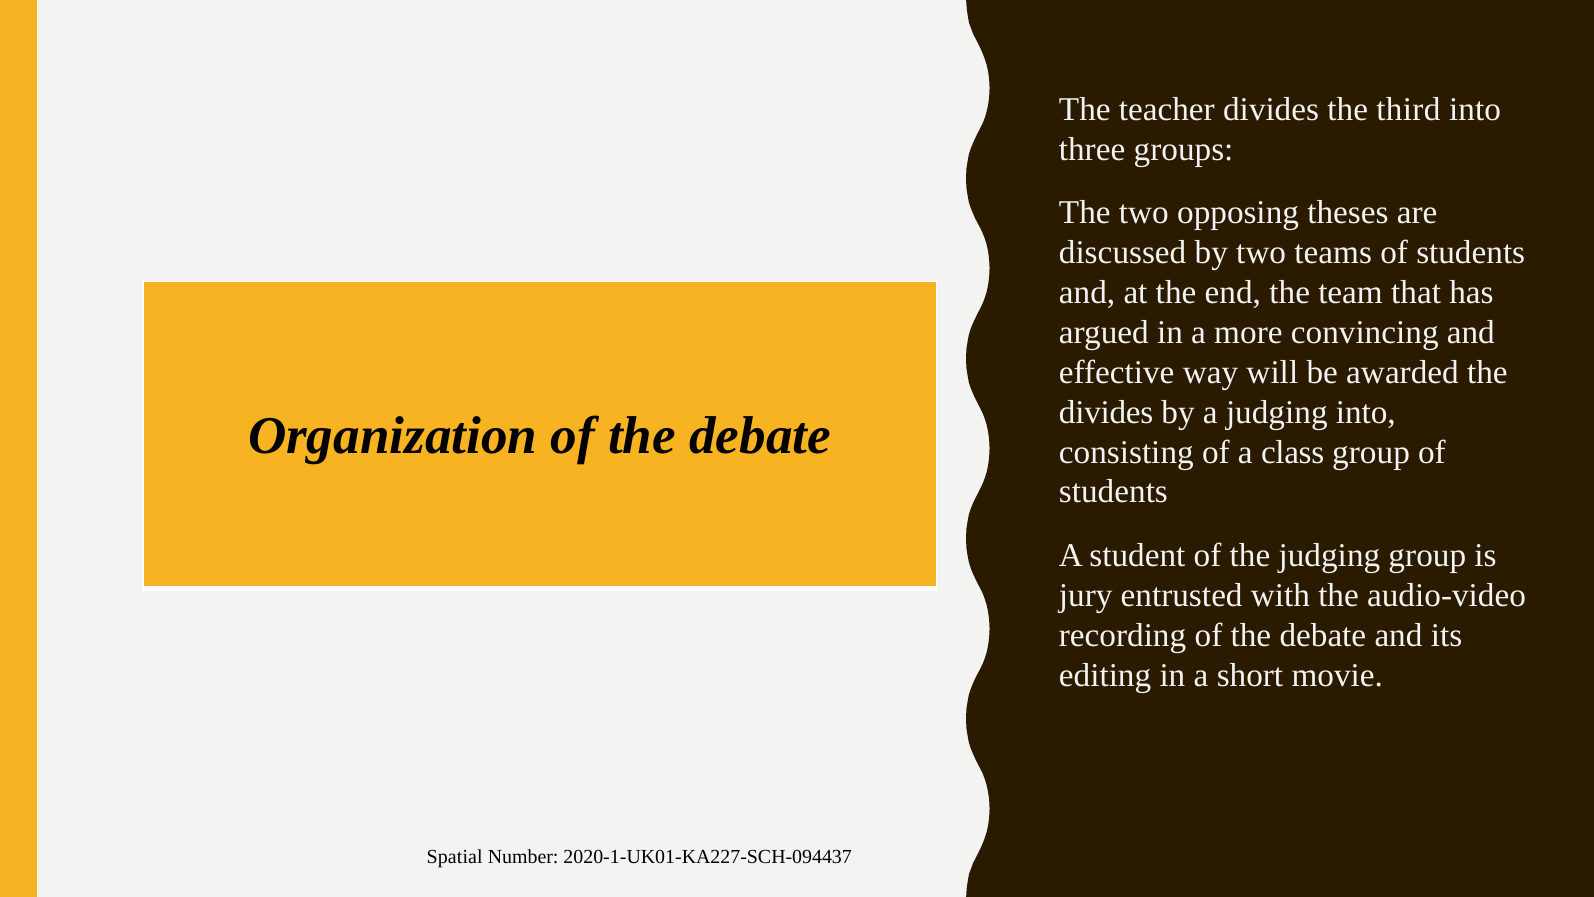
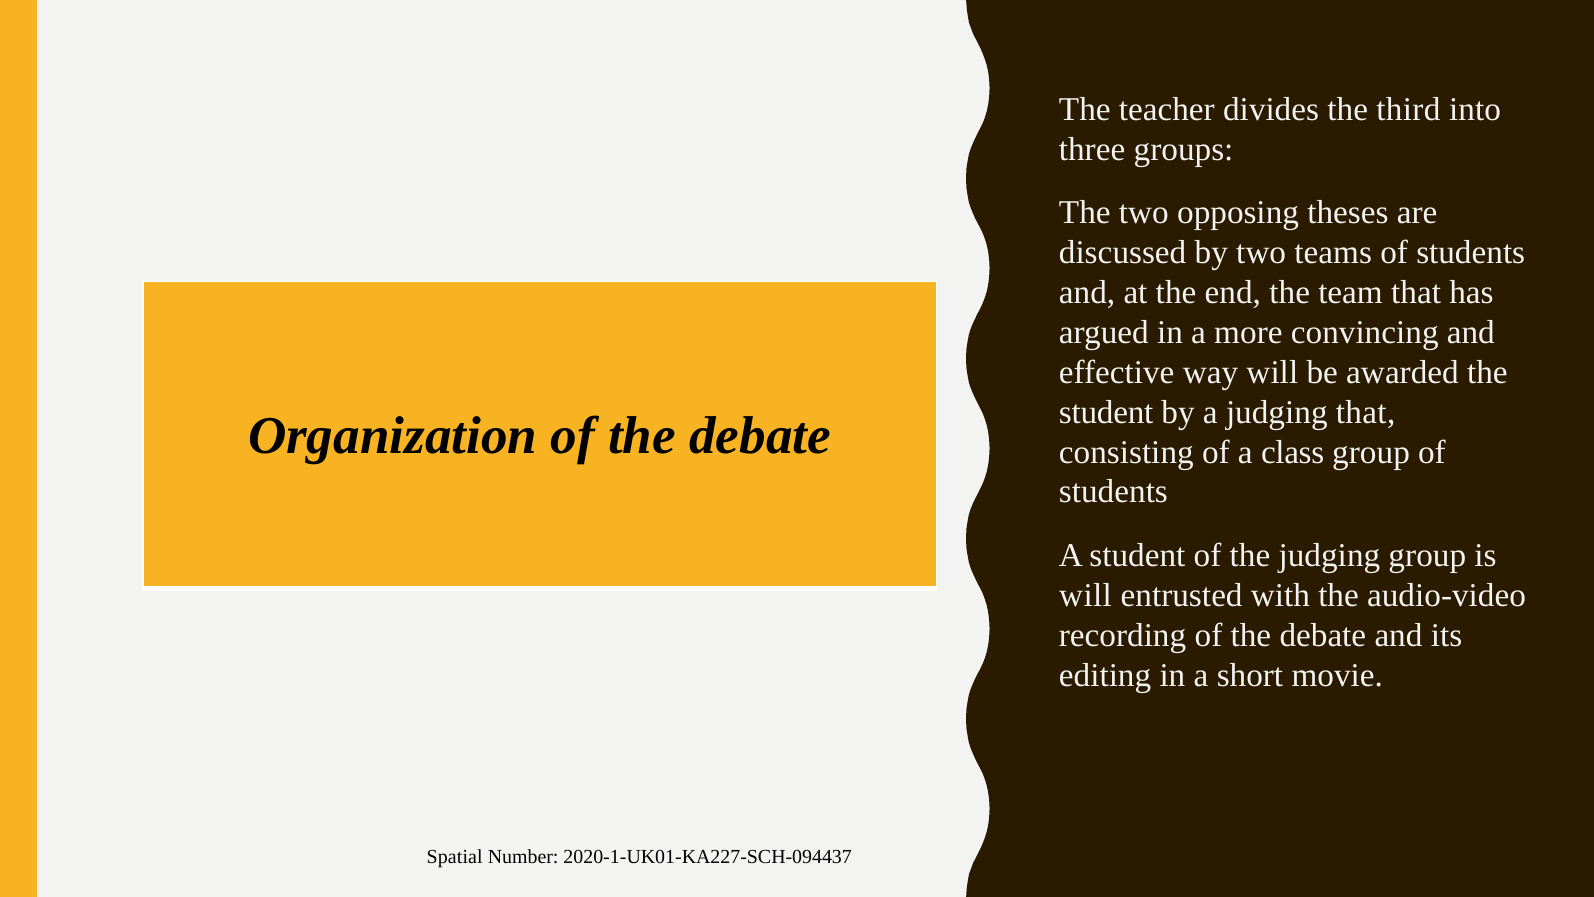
divides: divides -> student (1106, 412)
judging into: into -> that (1366, 412)
jury: jury -> will (1086, 595)
